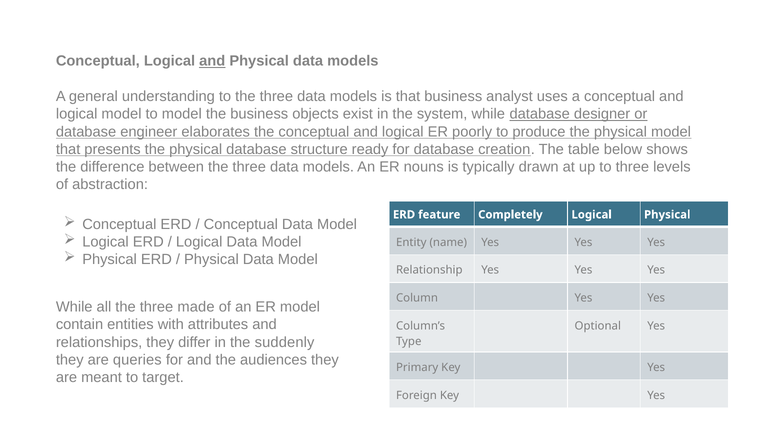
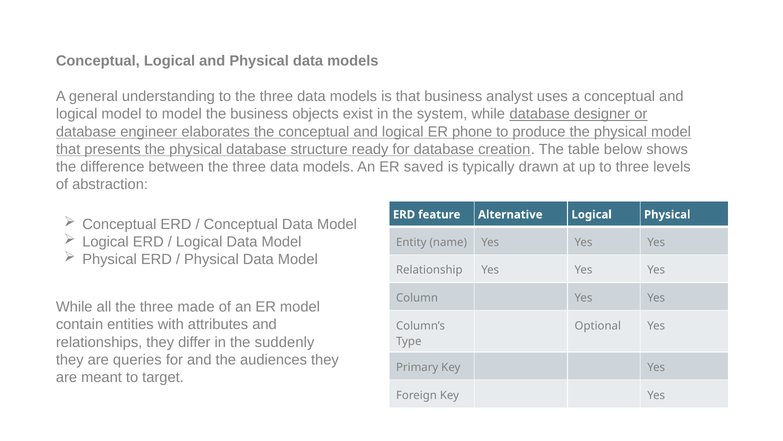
and underline: present -> none (212, 61)
poorly: poorly -> phone (472, 131)
nouns: nouns -> saved (424, 167)
Completely: Completely -> Alternative (510, 214)
